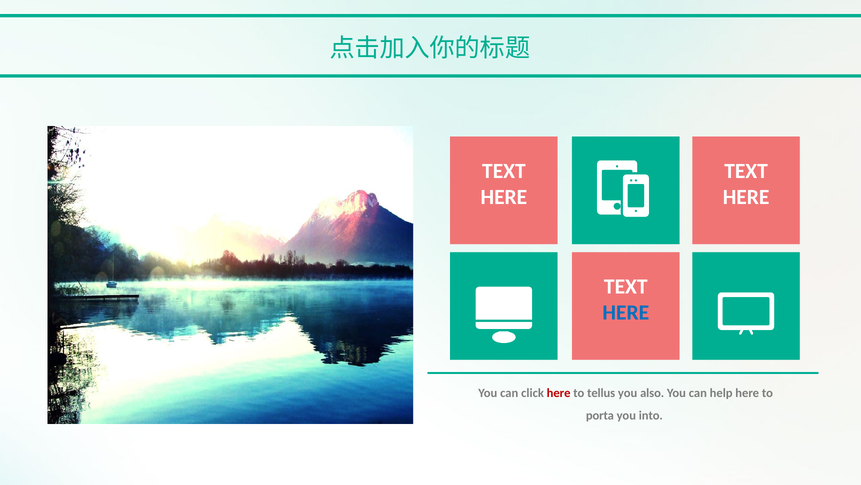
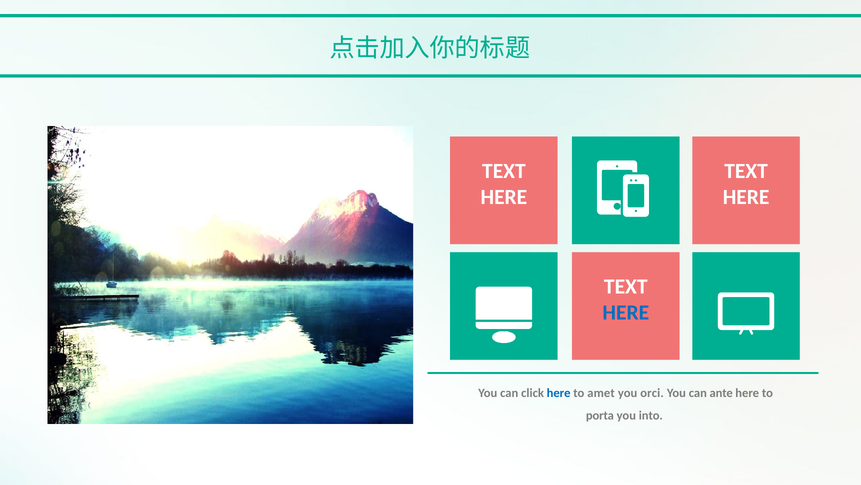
here colour: red -> blue (559, 393)
tellus: tellus -> amet (601, 393)
also: also -> orci (652, 393)
help: help -> ante (721, 393)
